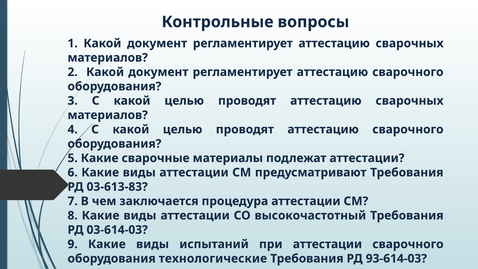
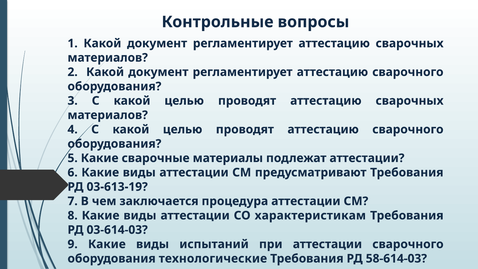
03-613-83: 03-613-83 -> 03-613-19 (117, 187)
высокочастотный: высокочастотный -> характеристикам (310, 215)
93-614-03: 93-614-03 -> 58-614-03 (396, 258)
